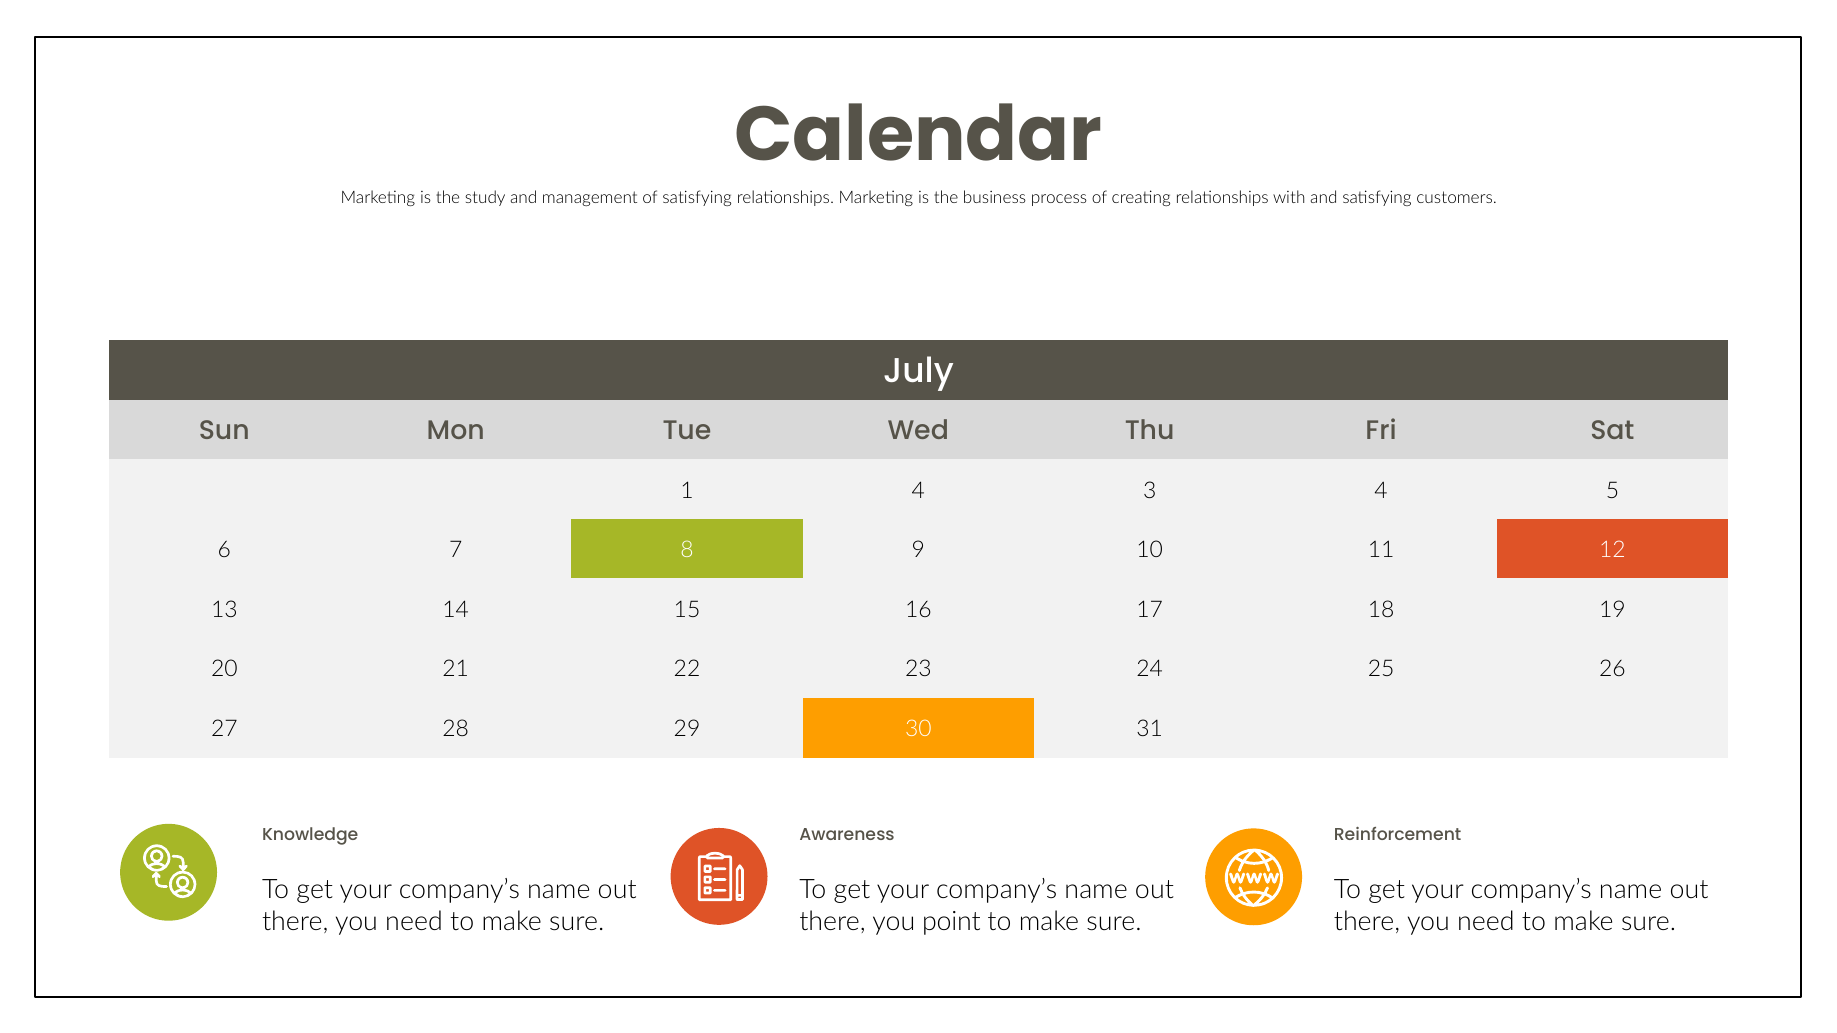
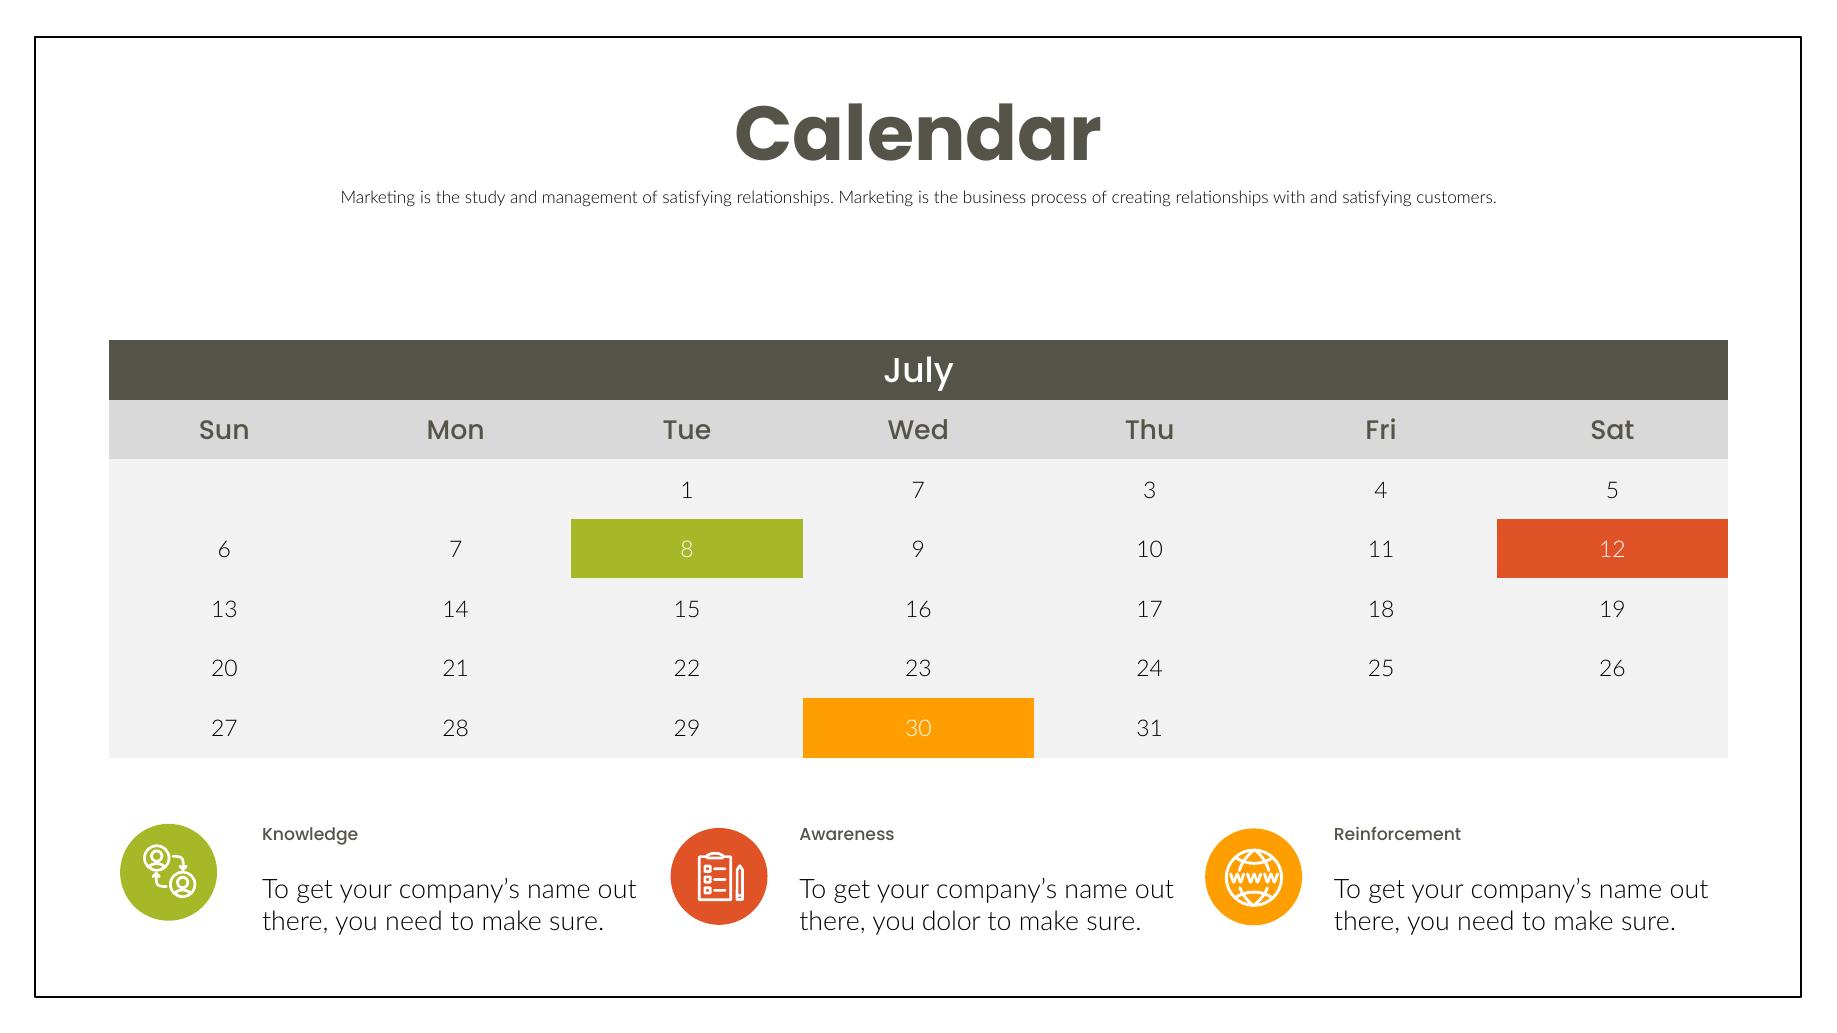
1 4: 4 -> 7 (918, 491)
point: point -> dolor (951, 922)
